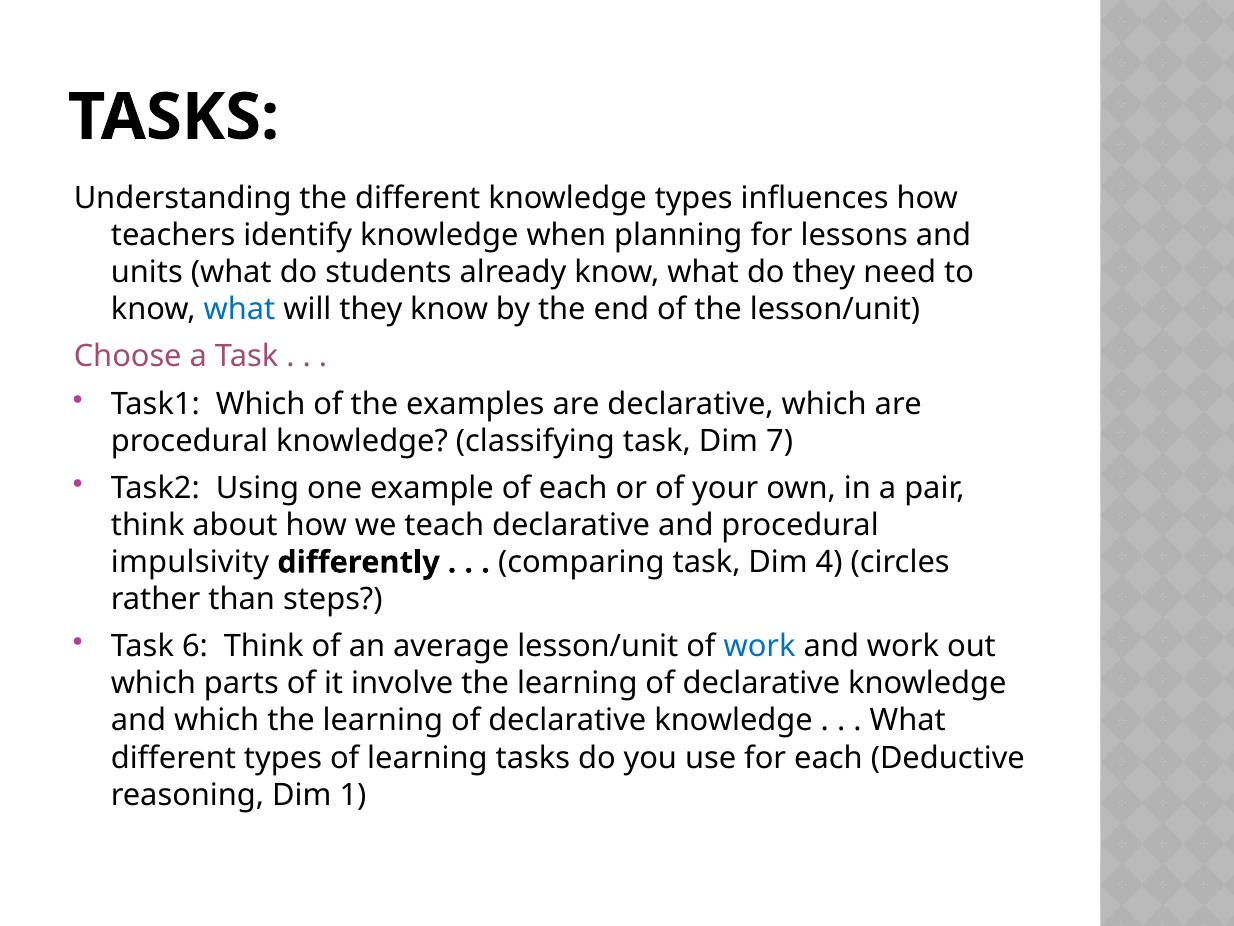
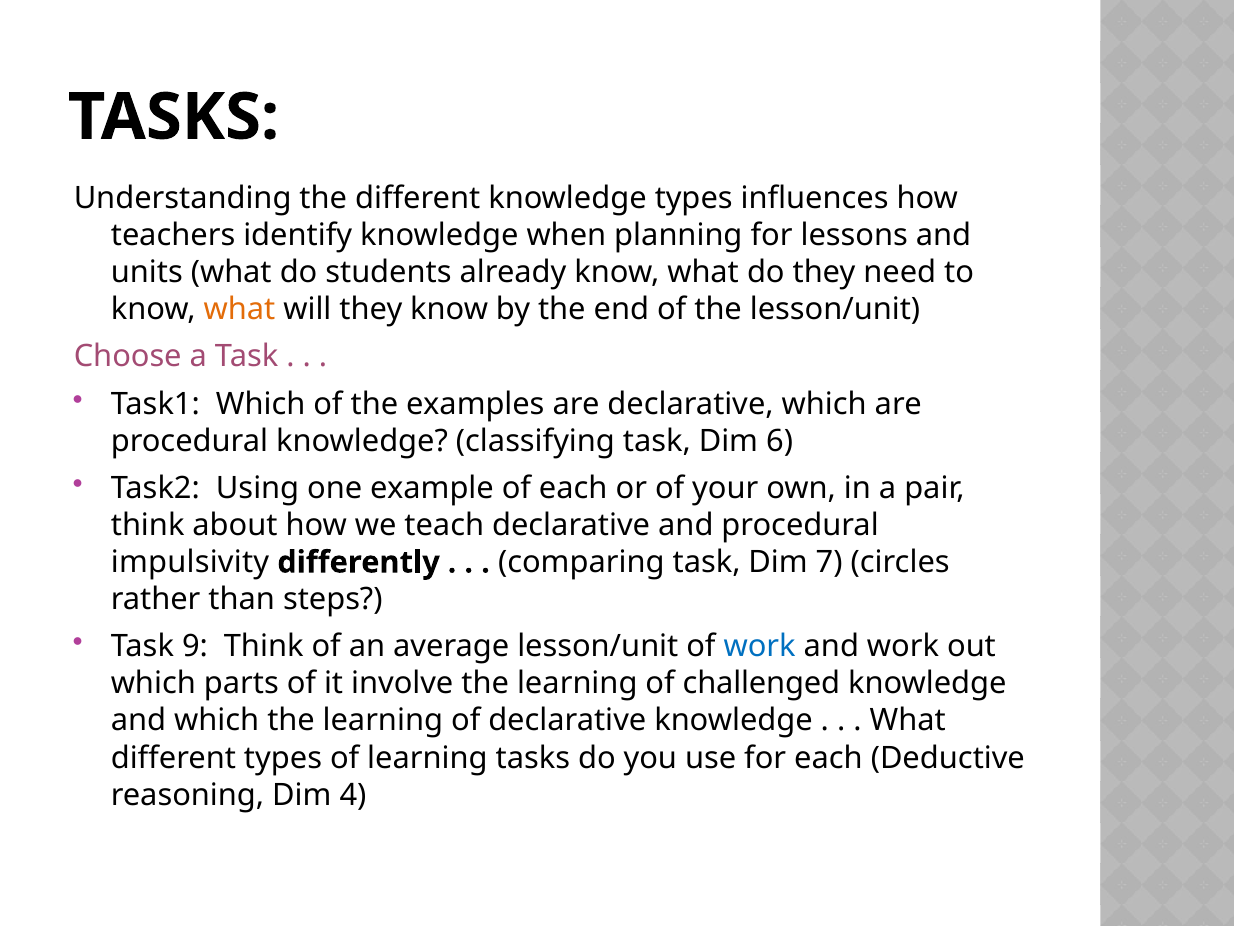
what colour: blue -> orange (239, 309)
7: 7 -> 6 (780, 441)
4: 4 -> 7 (829, 562)
6: 6 -> 9 (195, 646)
declarative: declarative -> challenged (761, 683)
1: 1 -> 4 (353, 794)
